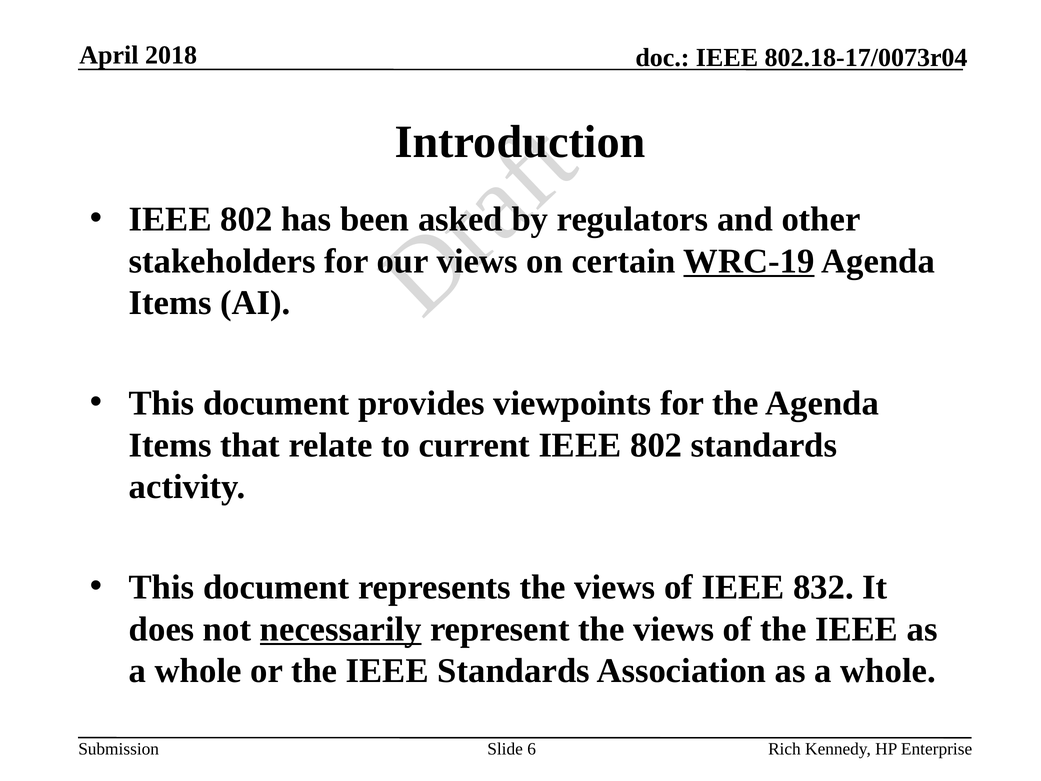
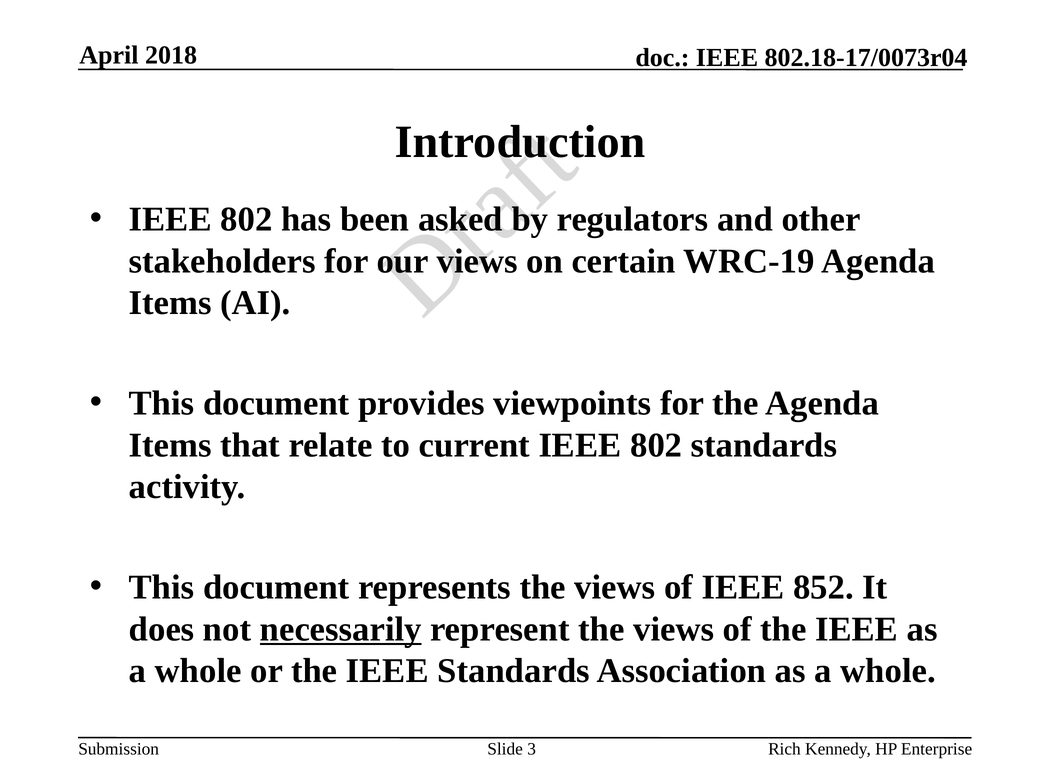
WRC-19 underline: present -> none (749, 261)
832: 832 -> 852 (823, 587)
6: 6 -> 3 (532, 749)
